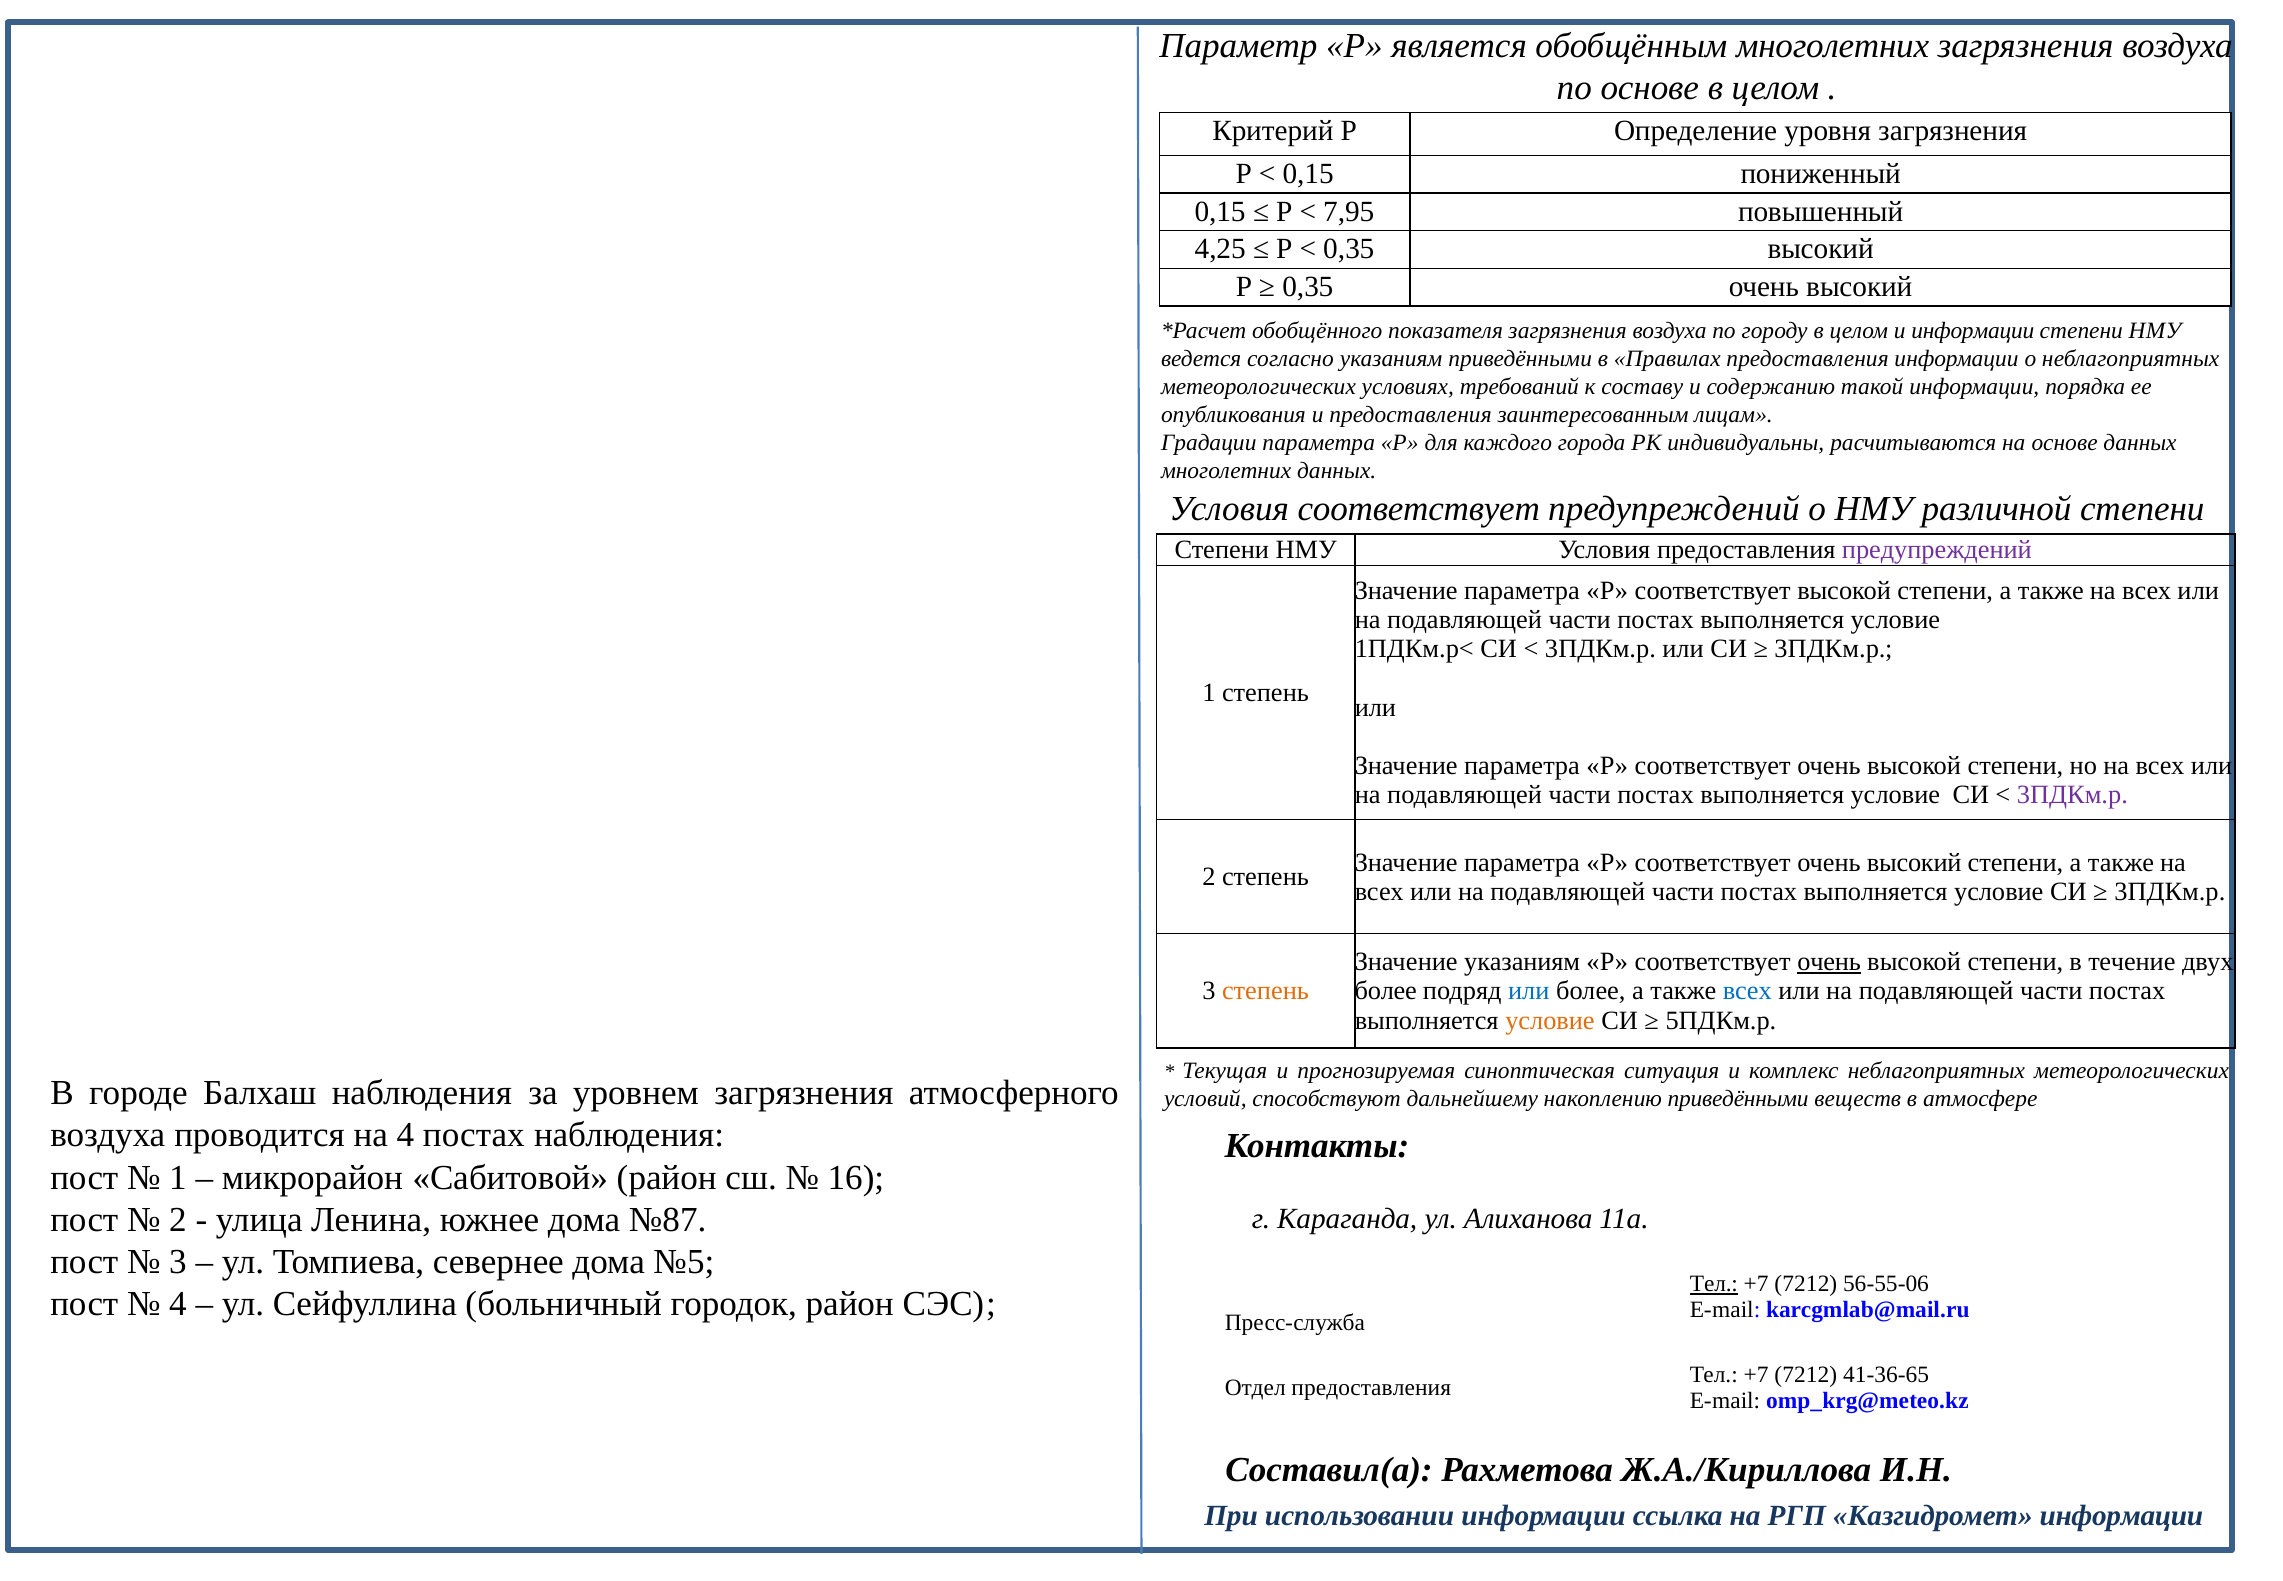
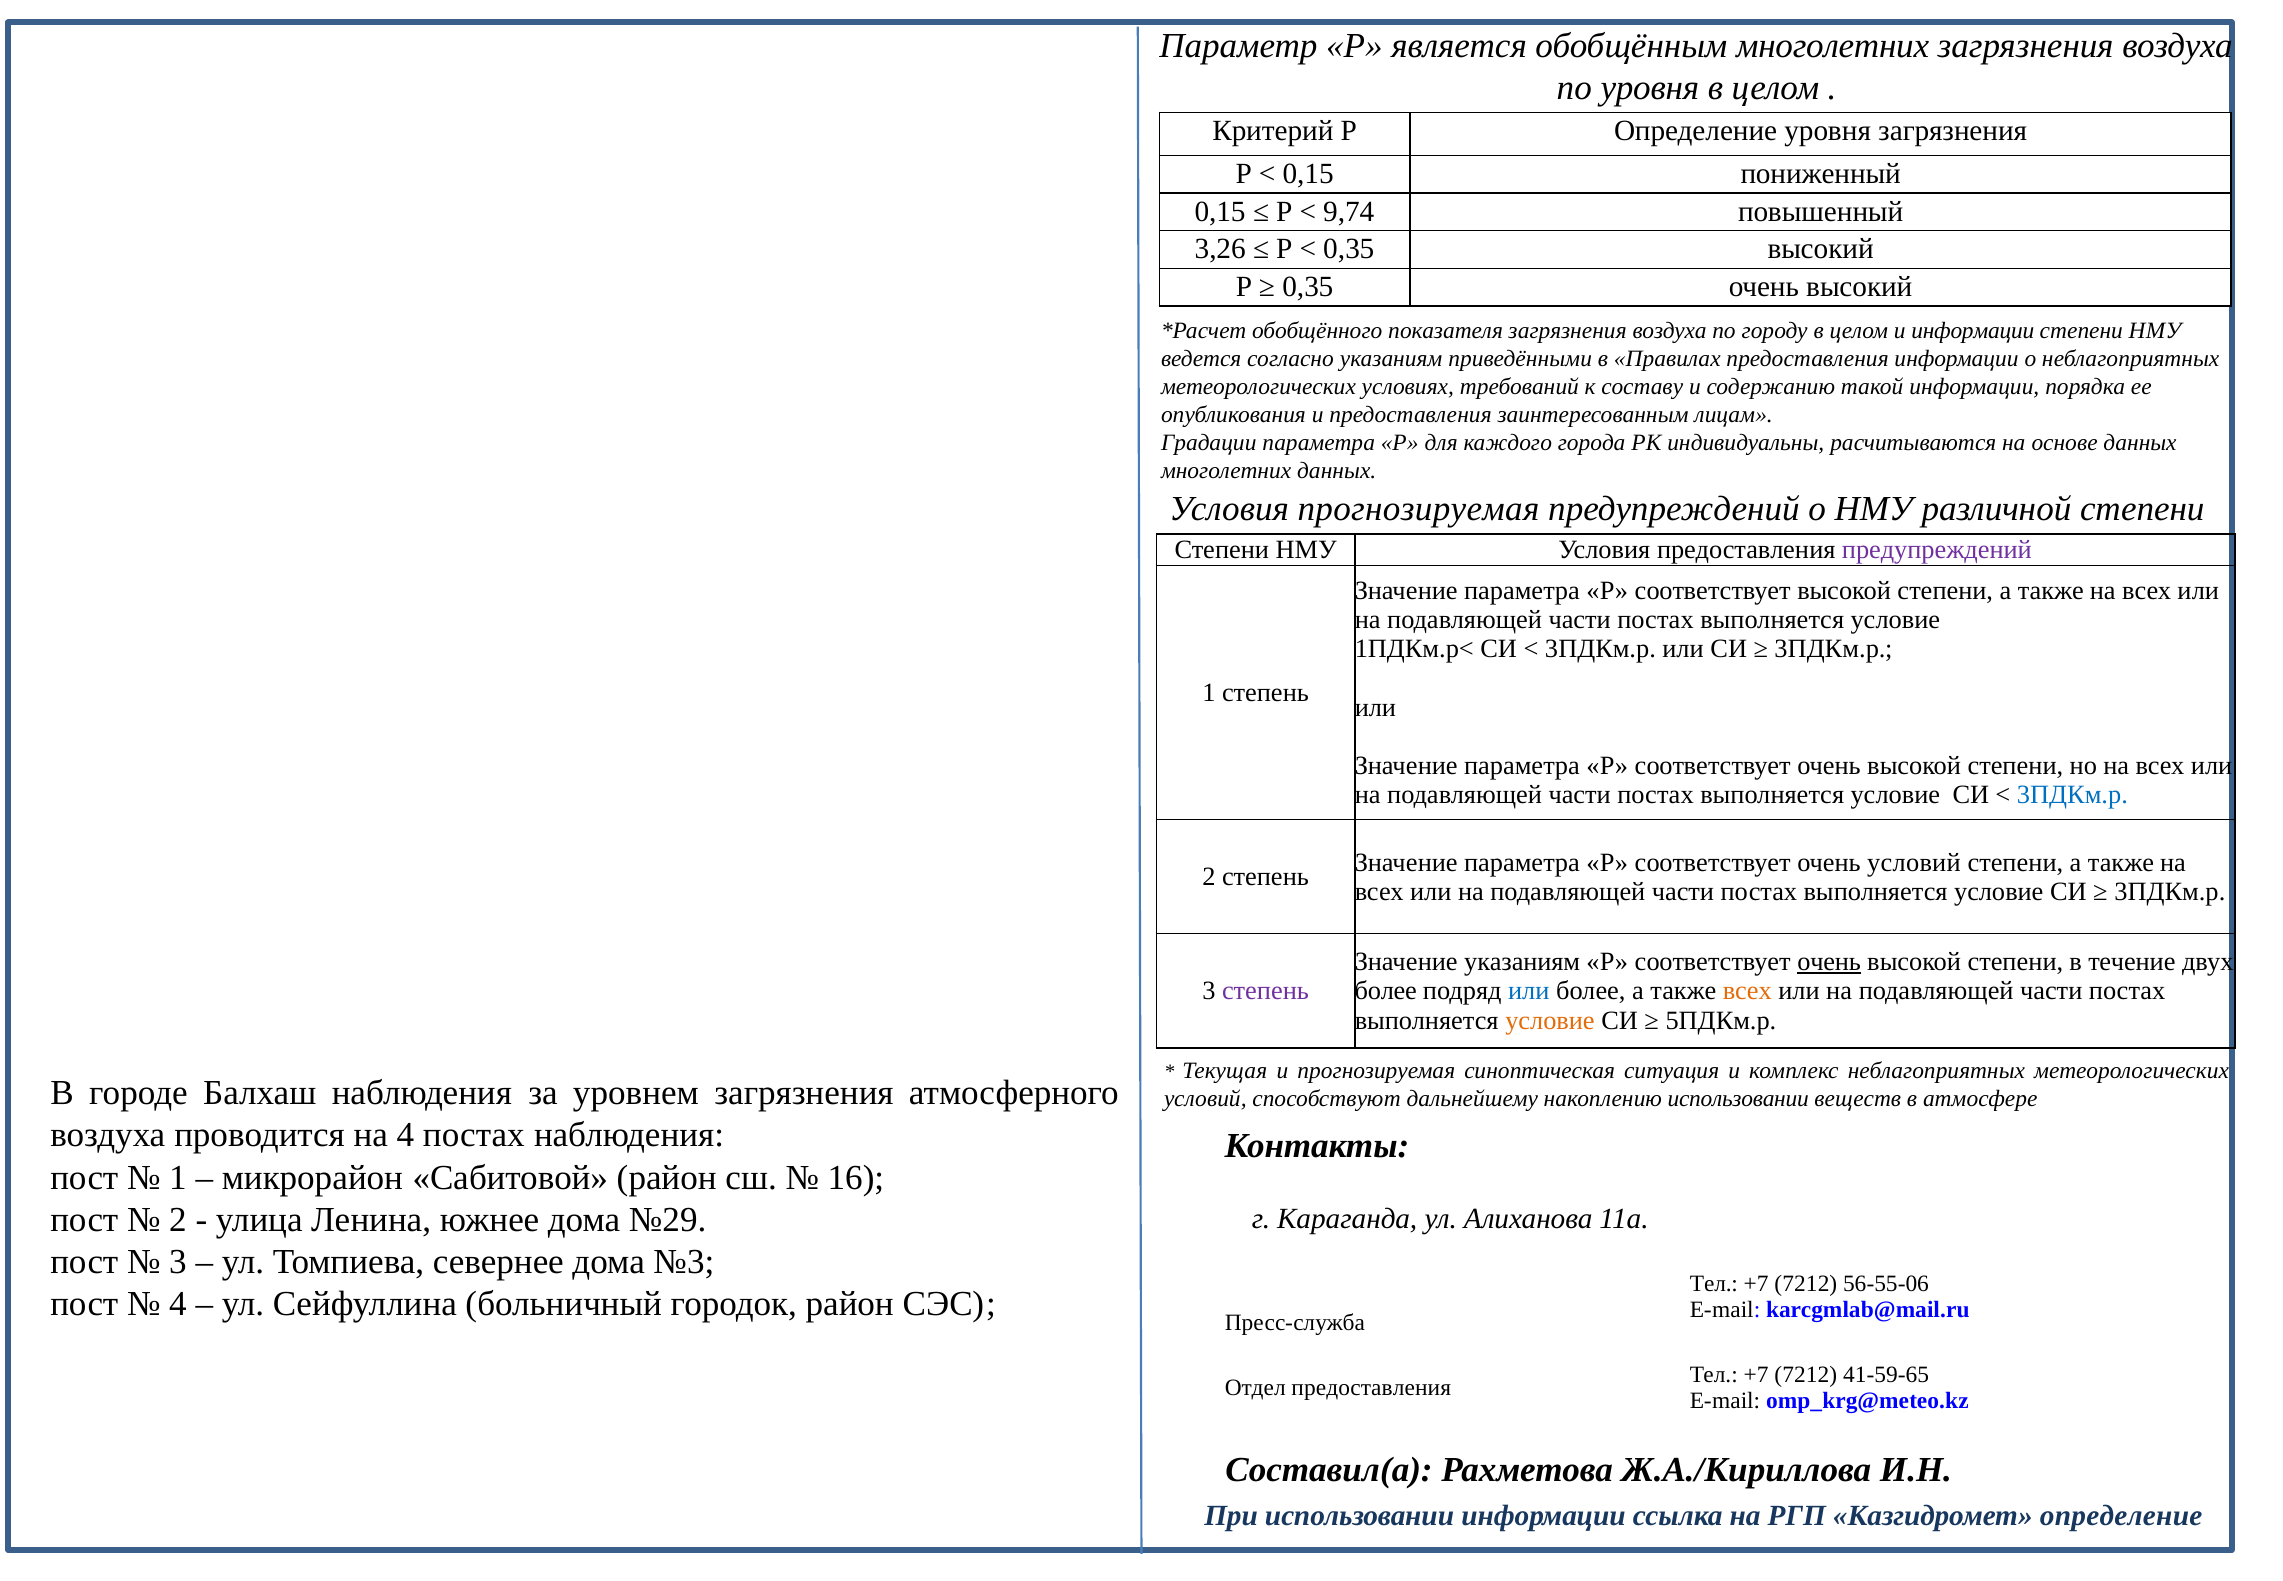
по основе: основе -> уровня (1650, 88)
7,95: 7,95 -> 9,74 (1349, 212)
4,25: 4,25 -> 3,26 (1220, 249)
Условия соответствует: соответствует -> прогнозируемая (1418, 509)
3ПДКм.р colour: purple -> blue (2072, 795)
соответствует очень высокий: высокий -> условий (1914, 862)
степень colour: orange -> purple (1265, 991)
всех colour: blue -> orange (1747, 991)
накоплению приведёнными: приведёнными -> использовании (1738, 1099)
№87: №87 -> №29 (668, 1219)
№5: №5 -> №3 (684, 1261)
Тел underline: present -> none (1714, 1283)
41-36-65: 41-36-65 -> 41-59-65 (1886, 1375)
Казгидромет информации: информации -> определение (2121, 1516)
